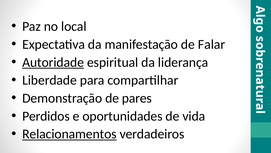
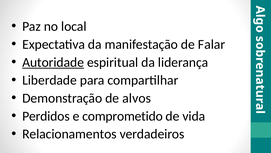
pares: pares -> alvos (137, 98)
oportunidades: oportunidades -> comprometido (123, 116)
Relacionamentos underline: present -> none (69, 134)
